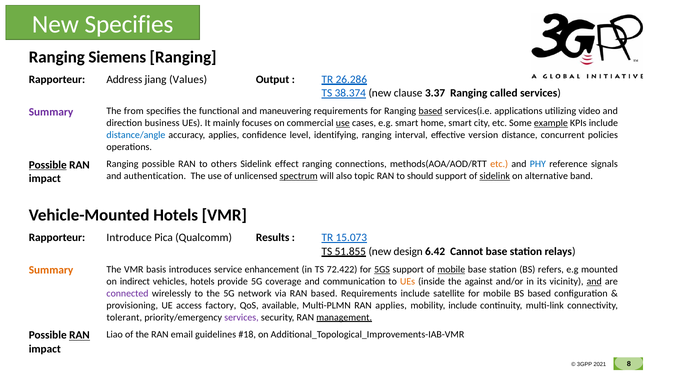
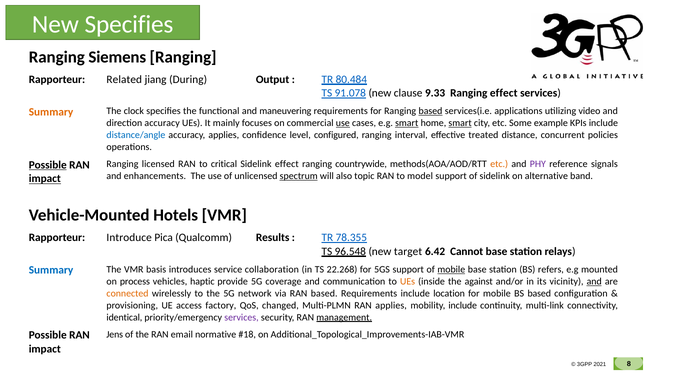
Address: Address -> Related (124, 79)
Values: Values -> During (188, 79)
26.286: 26.286 -> 80.484 (351, 79)
38.374: 38.374 -> 91.078 (350, 93)
3.37: 3.37 -> 9.33 (435, 93)
Ranging called: called -> effect (504, 93)
Summary colour: purple -> orange (51, 112)
from: from -> clock (134, 111)
direction business: business -> accuracy (162, 123)
smart underline: none -> present (407, 123)
smart underline: none -> present (460, 123)
example underline: present -> none (551, 123)
identifying: identifying -> configured (336, 135)
version: version -> treated (483, 135)
Ranging possible: possible -> licensed (158, 164)
others: others -> critical (224, 164)
connections: connections -> countrywide (361, 164)
PHY colour: blue -> purple (538, 164)
authentication: authentication -> enhancements (155, 176)
should: should -> model (420, 176)
sidelink underline: present -> none (495, 176)
impact underline: none -> present (45, 179)
15.073: 15.073 -> 78.355 (351, 238)
51.855: 51.855 -> 96.548 (350, 252)
design: design -> target (408, 252)
Summary colour: orange -> blue (51, 270)
enhancement: enhancement -> collaboration (272, 270)
72.422: 72.422 -> 22.268 (342, 270)
5GS underline: present -> none (382, 270)
indirect: indirect -> process (135, 282)
vehicles hotels: hotels -> haptic (202, 282)
connected colour: purple -> orange (127, 293)
satellite: satellite -> location (449, 293)
available: available -> changed (280, 305)
tolerant: tolerant -> identical (124, 317)
Liao: Liao -> Jens (115, 335)
guidelines: guidelines -> normative (216, 335)
RAN underline: present -> none (79, 335)
